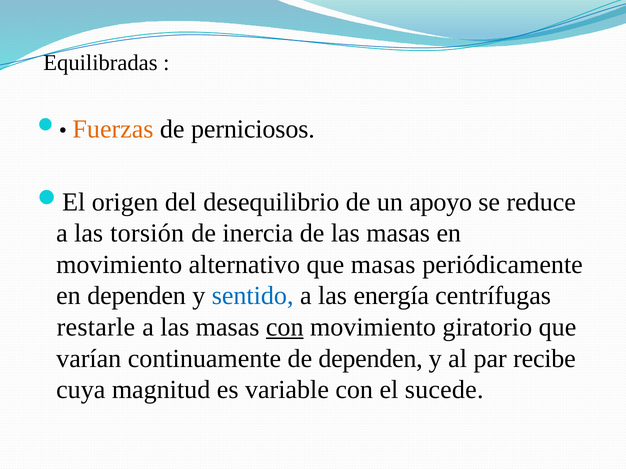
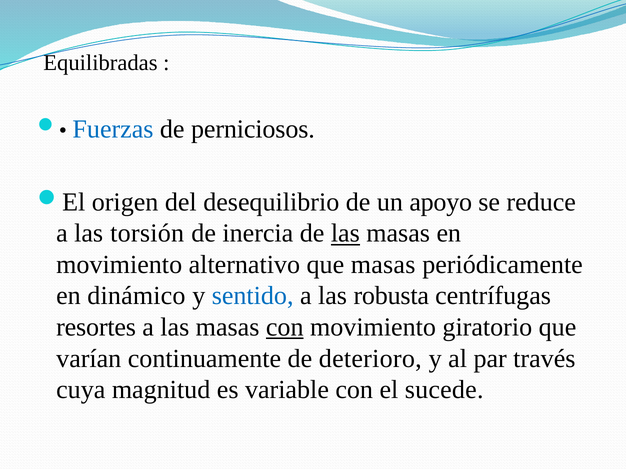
Fuerzas colour: orange -> blue (113, 129)
las underline: none -> present (345, 234)
en dependen: dependen -> dinámico (136, 296)
energía: energía -> robusta (391, 296)
restarle: restarle -> resortes (96, 328)
de dependen: dependen -> deterioro (370, 359)
recibe: recibe -> través (544, 359)
